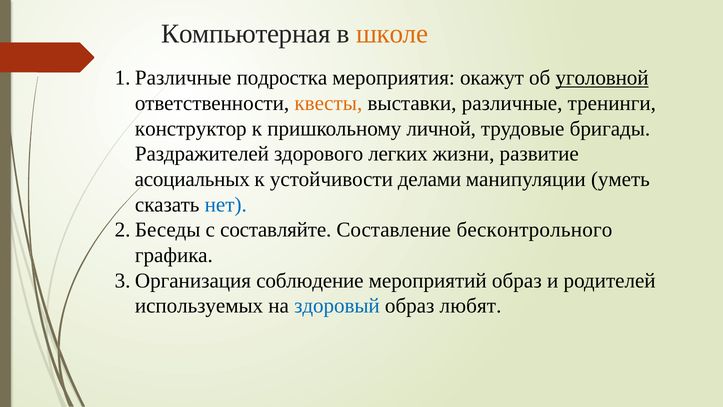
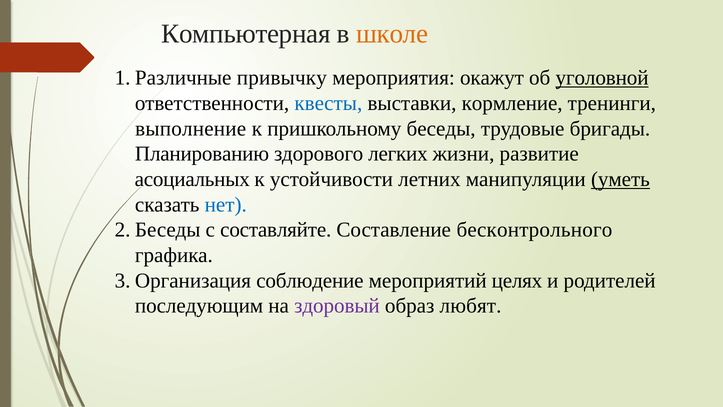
подростка: подростка -> привычку (282, 78)
квесты colour: orange -> blue (328, 103)
различные: различные -> кормление (512, 103)
конструктор: конструктор -> выполнение (191, 129)
личной: личной -> беседы (441, 129)
Раздражителей: Раздражителей -> Планированию (202, 154)
делами: делами -> летних (429, 179)
уметь underline: none -> present (620, 179)
мероприятий образ: образ -> целях (517, 280)
используемых: используемых -> последующим (199, 306)
здоровый colour: blue -> purple (337, 306)
